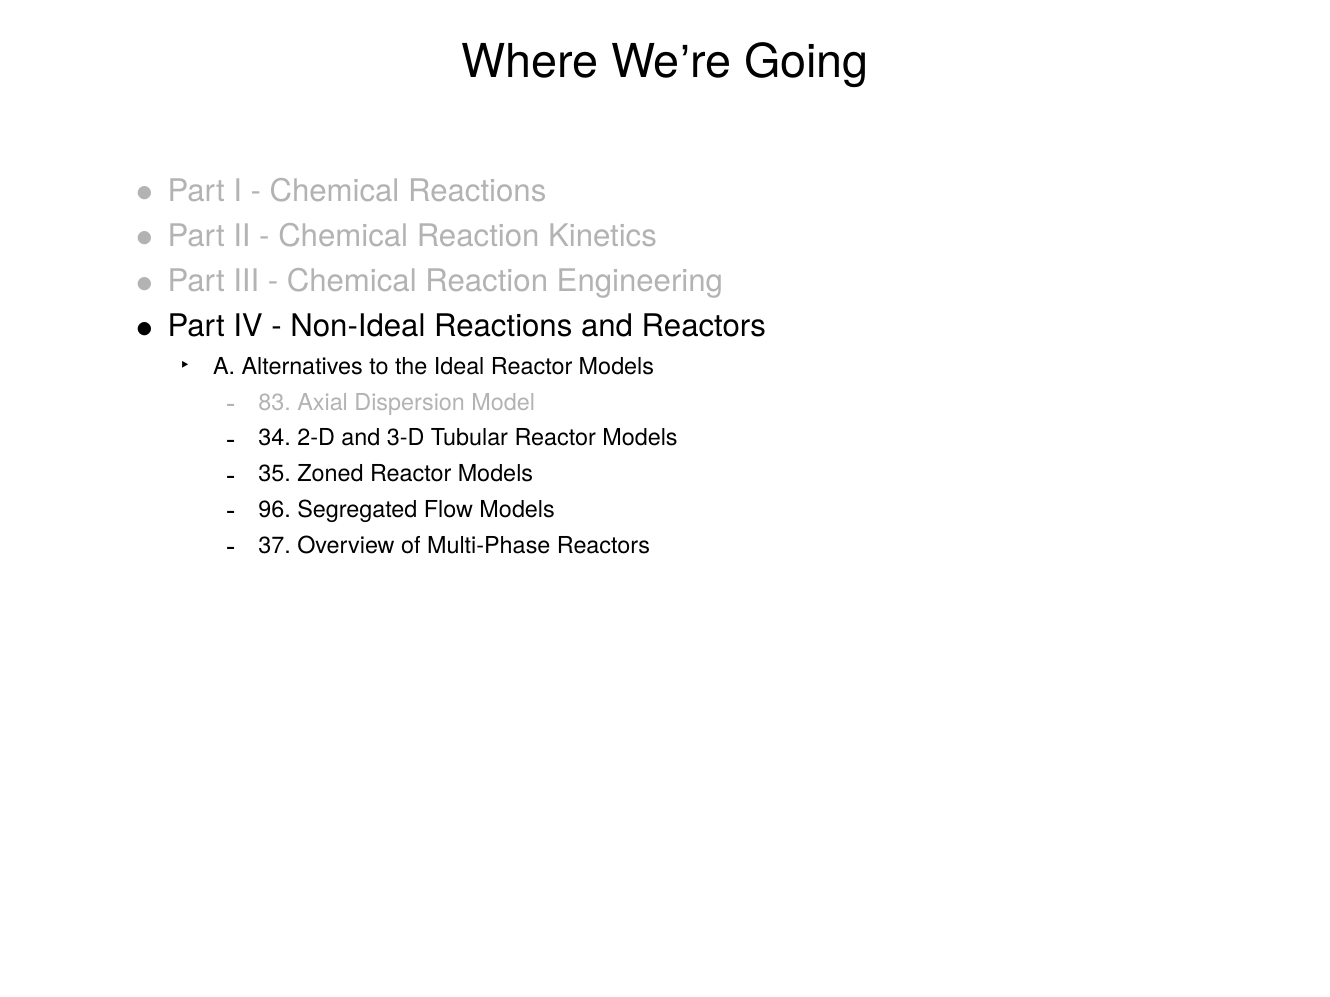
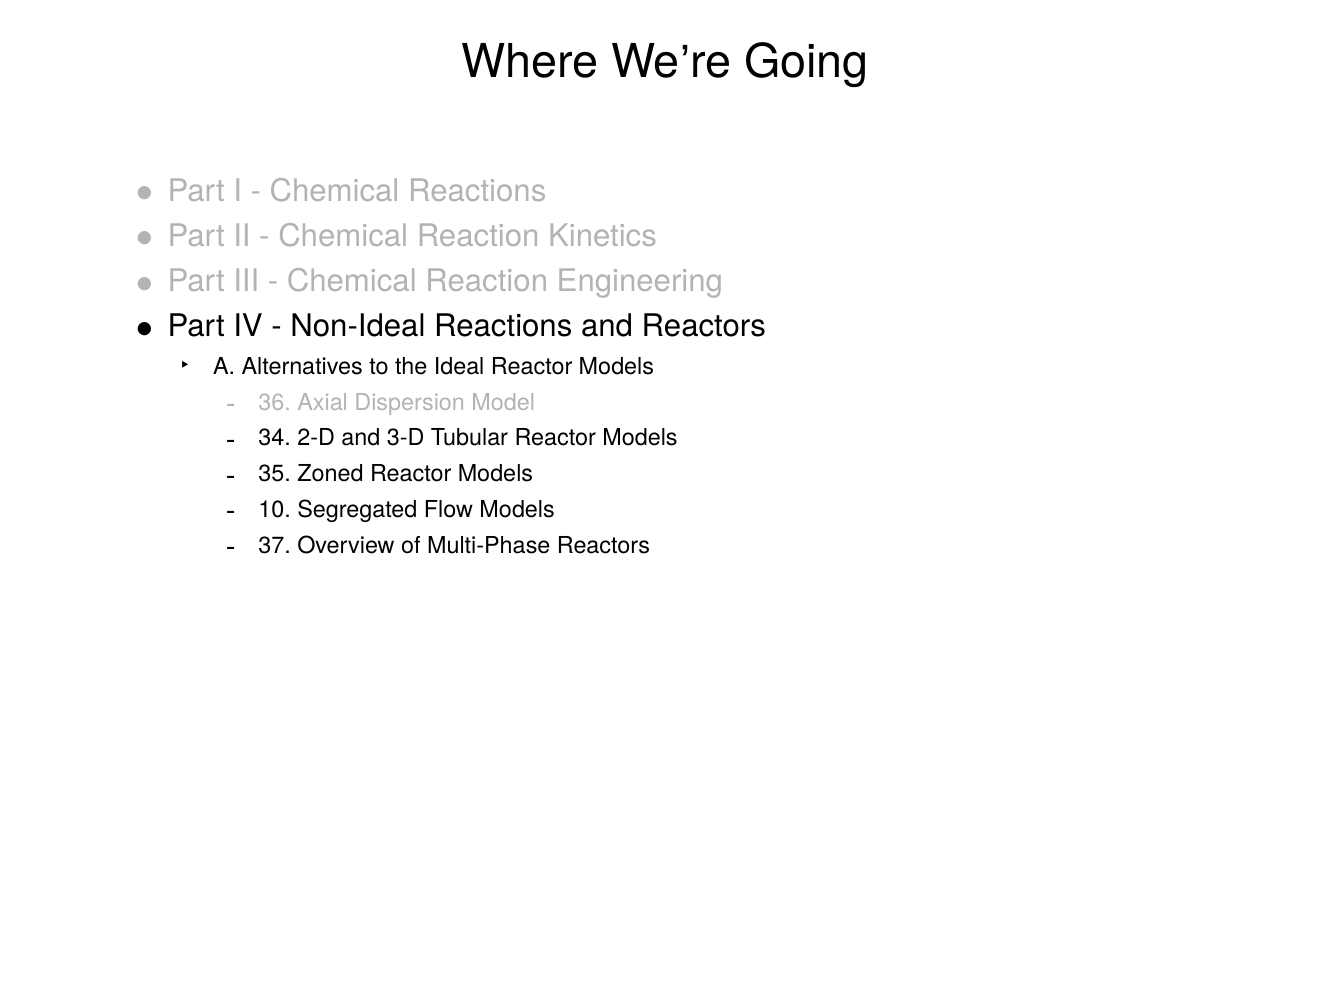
83: 83 -> 36 (275, 403)
96: 96 -> 10 (275, 510)
